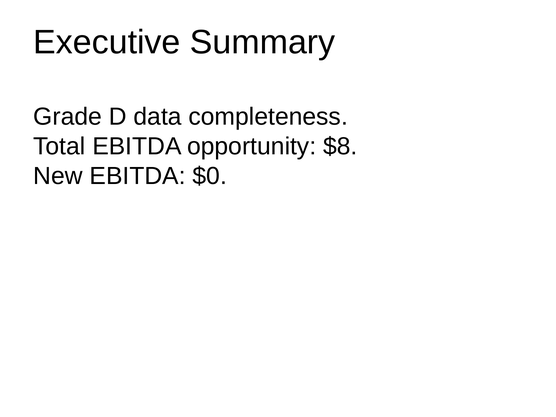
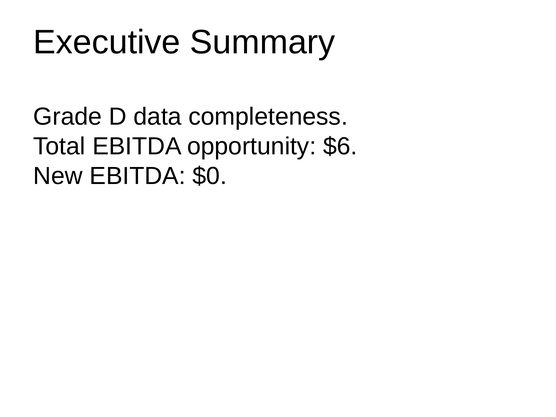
$8: $8 -> $6 (340, 146)
